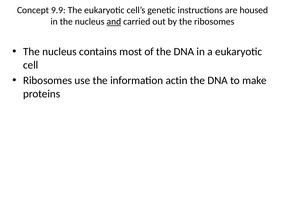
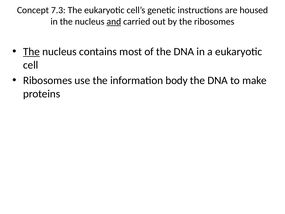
9.9: 9.9 -> 7.3 (58, 10)
The underline: none -> present (31, 52)
actin: actin -> body (177, 80)
